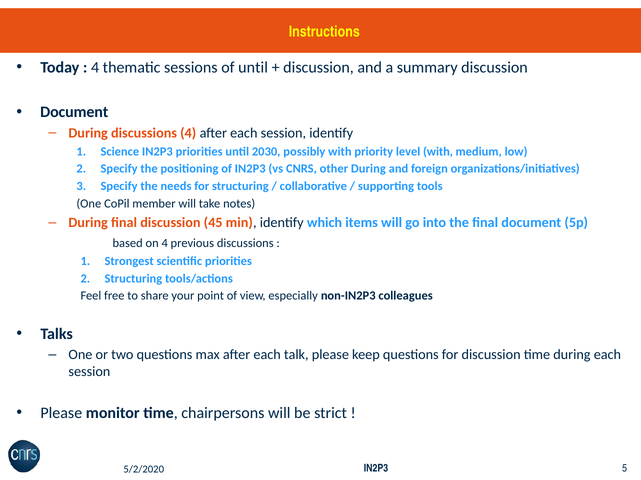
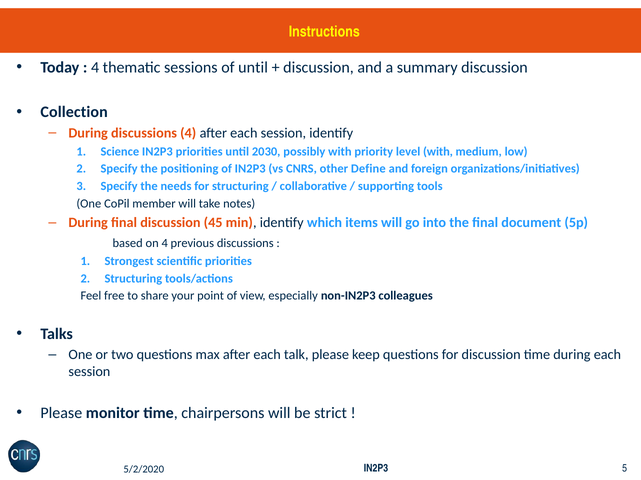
Document: Document -> Collection (74, 112)
other During: During -> Define (368, 169)
